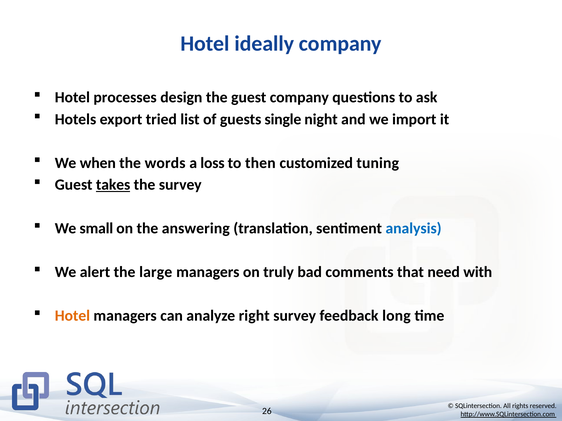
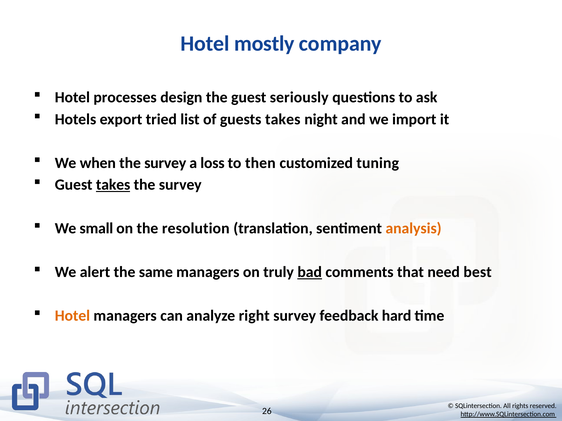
ideally: ideally -> mostly (264, 44)
guest company: company -> seriously (299, 98)
guests single: single -> takes (283, 119)
words: words -> survey (165, 163)
answering: answering -> resolution (196, 229)
analysis colour: blue -> orange (414, 229)
large: large -> same (156, 272)
bad underline: none -> present (310, 272)
with: with -> best (478, 272)
long: long -> hard (397, 316)
